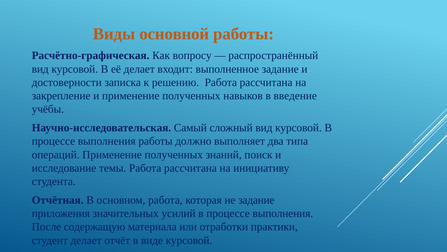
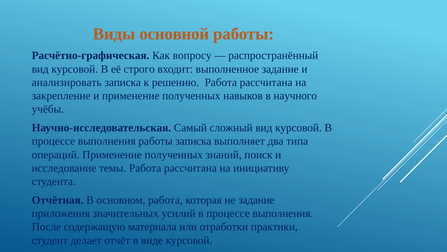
её делает: делает -> строго (139, 69)
достоверности: достоверности -> анализировать (67, 82)
введение: введение -> научного (295, 96)
работы должно: должно -> записка (193, 141)
